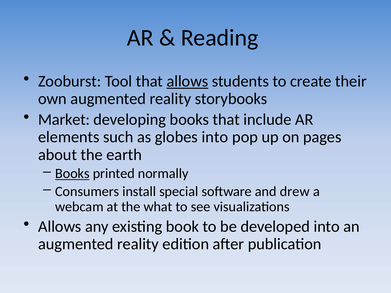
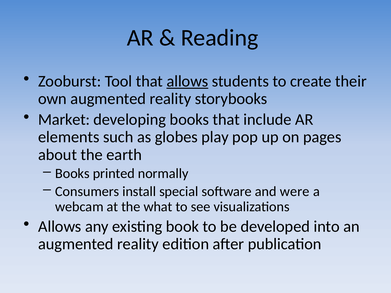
globes into: into -> play (215, 137)
Books underline: present -> none (72, 174)
drew: drew -> were (295, 192)
